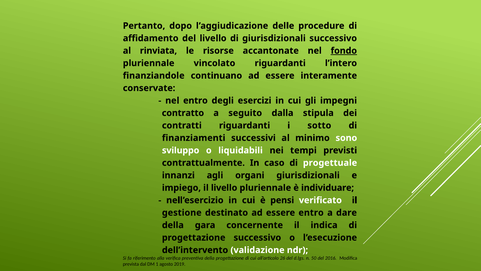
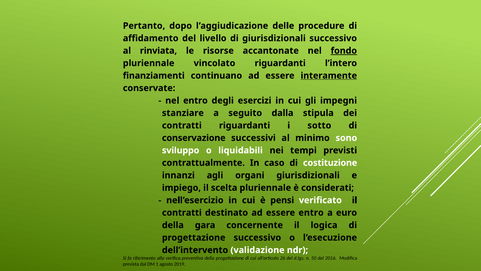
finanziandole: finanziandole -> finanziamenti (154, 75)
interamente underline: none -> present (329, 75)
contratto: contratto -> stanziare (183, 113)
finanziamenti: finanziamenti -> conservazione (194, 138)
progettuale: progettuale -> costituzione (330, 163)
il livello: livello -> scelta (224, 187)
individuare: individuare -> considerati (328, 187)
gestione: gestione -> contratti (182, 212)
dare: dare -> euro (347, 212)
indica: indica -> logica (324, 225)
